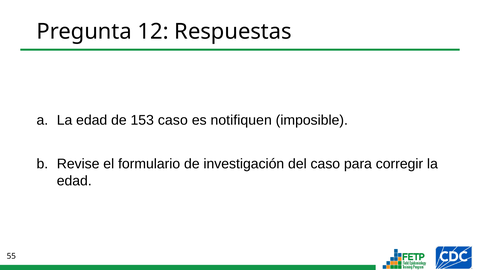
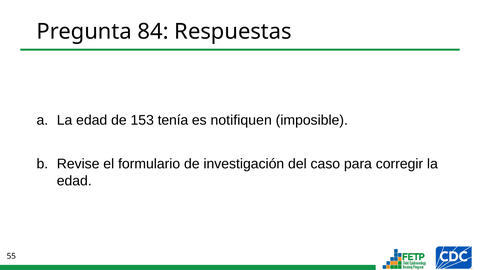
12: 12 -> 84 (153, 32)
153 caso: caso -> tenía (173, 120)
